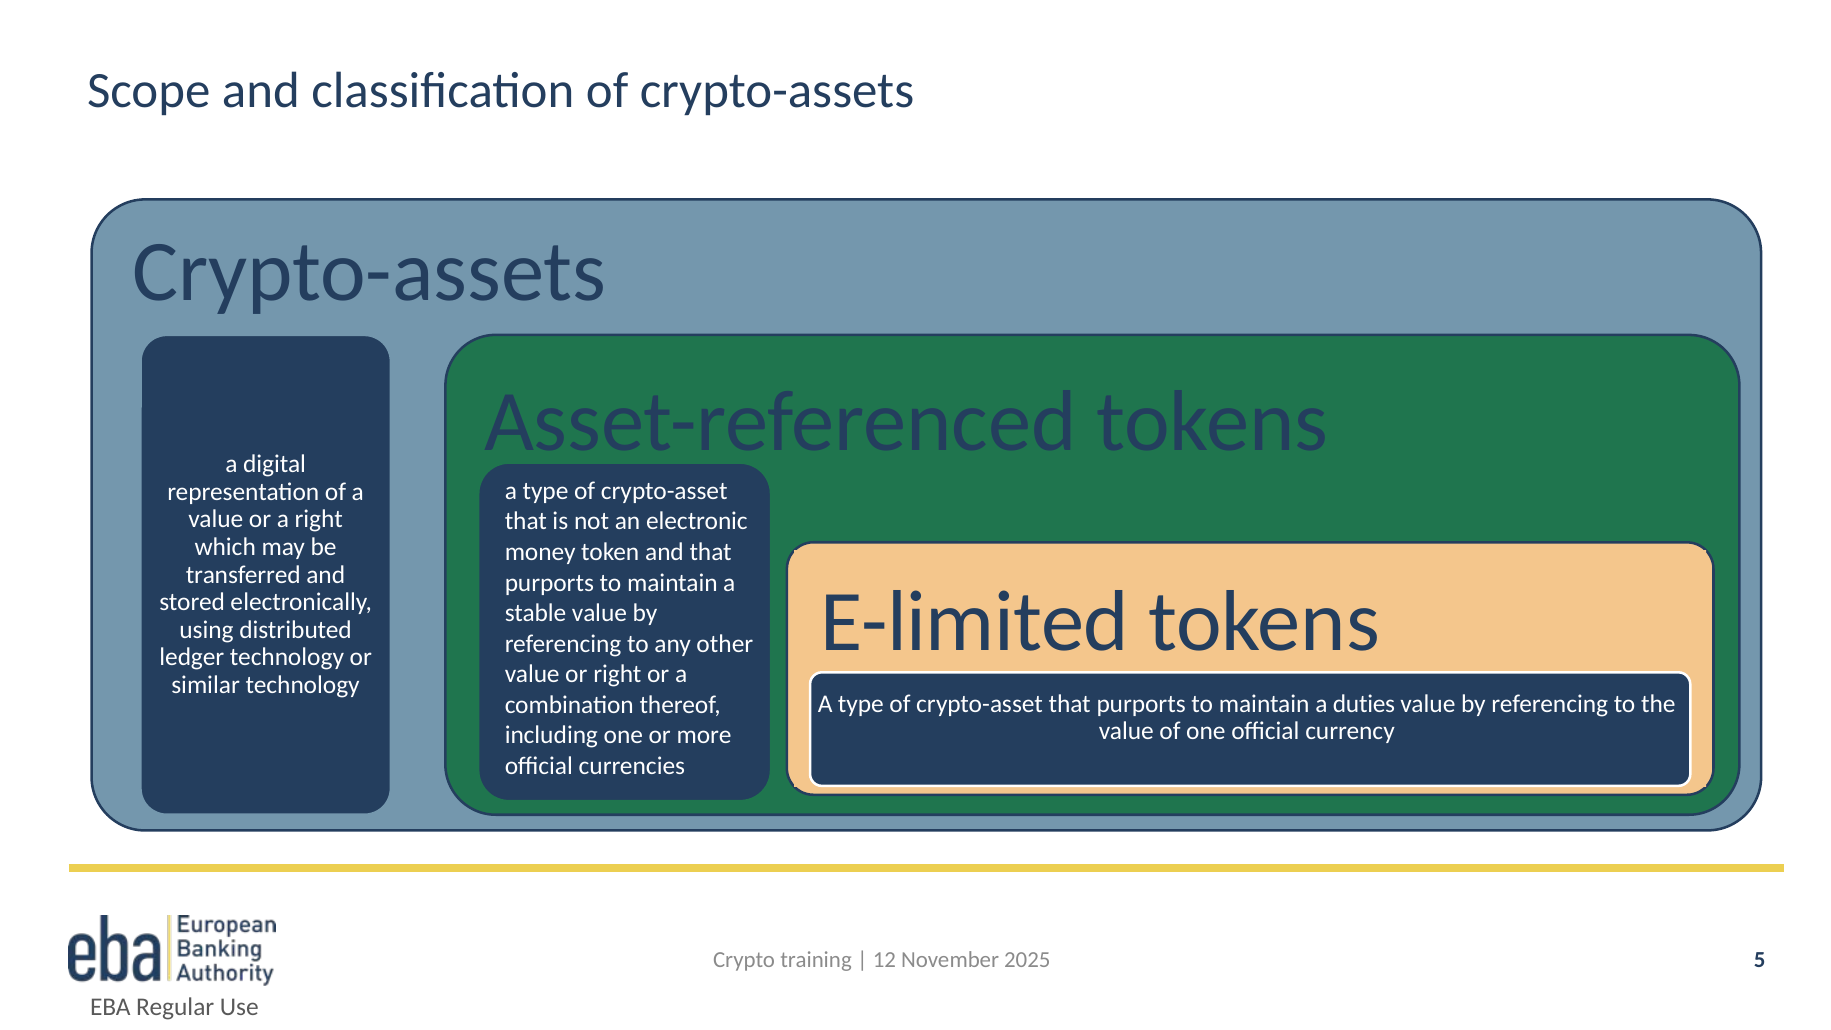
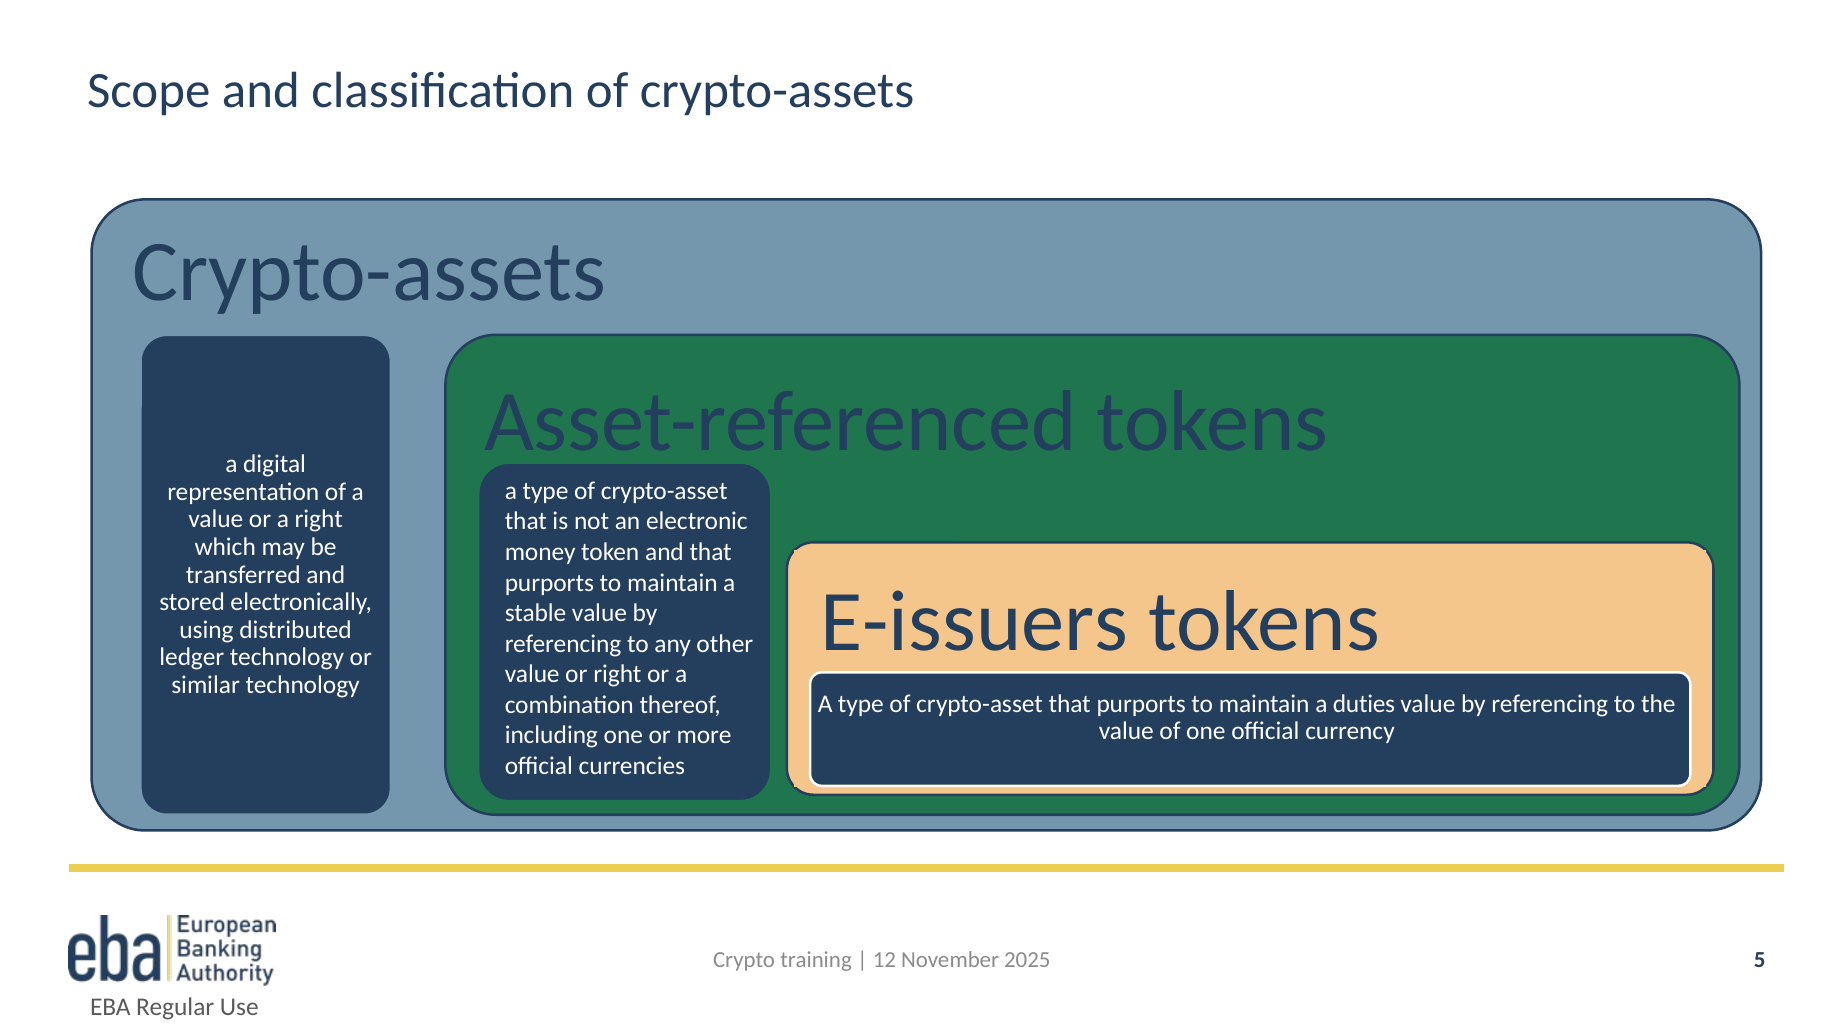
E-limited: E-limited -> E-issuers (974, 622)
